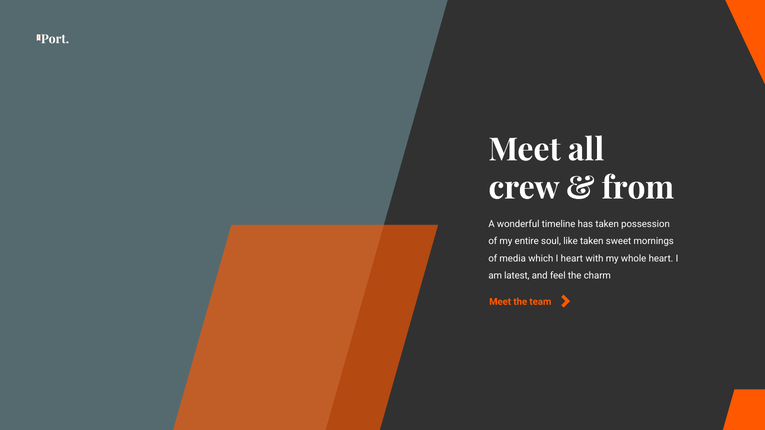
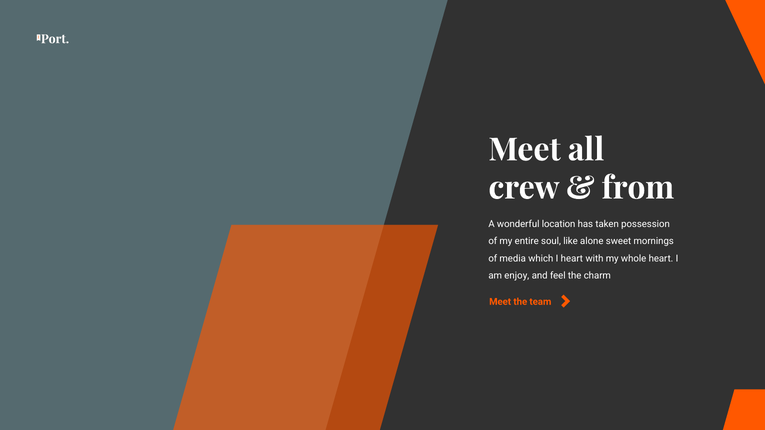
timeline: timeline -> location (559, 224)
like taken: taken -> alone (592, 241)
latest: latest -> enjoy (517, 276)
